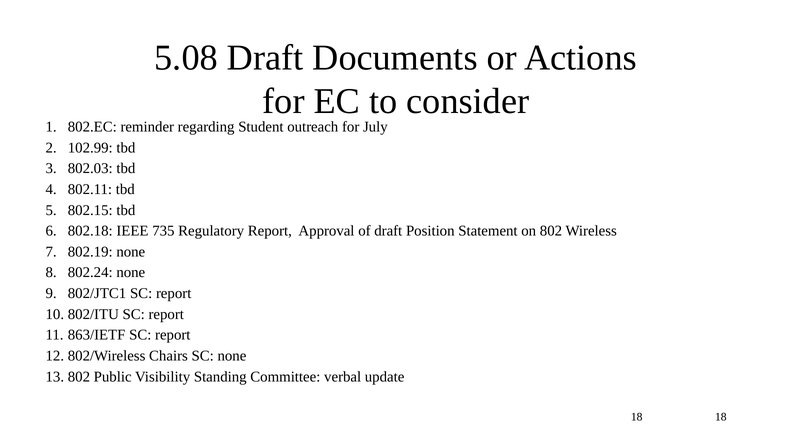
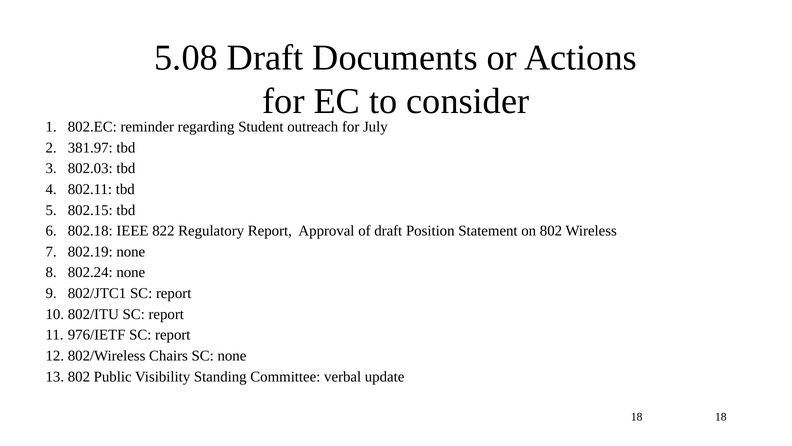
102.99: 102.99 -> 381.97 (90, 148)
735: 735 -> 822 (163, 231)
863/IETF: 863/IETF -> 976/IETF (97, 335)
